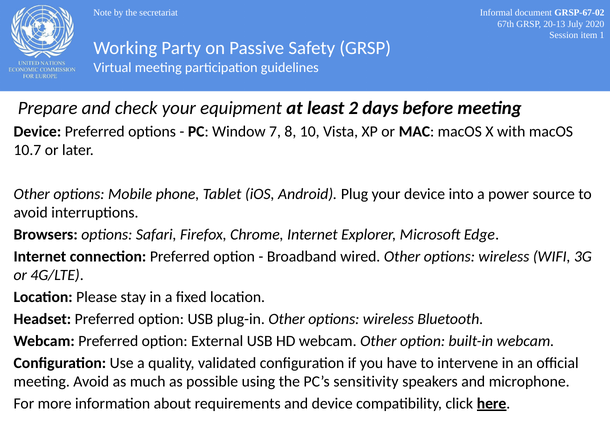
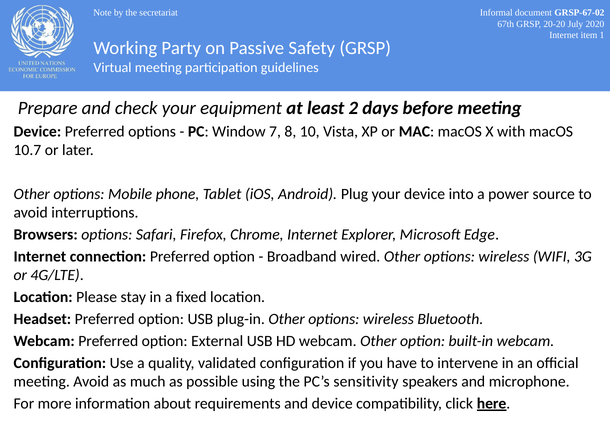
20-13: 20-13 -> 20-20 (554, 24)
Session: Session -> Internet (564, 35)
